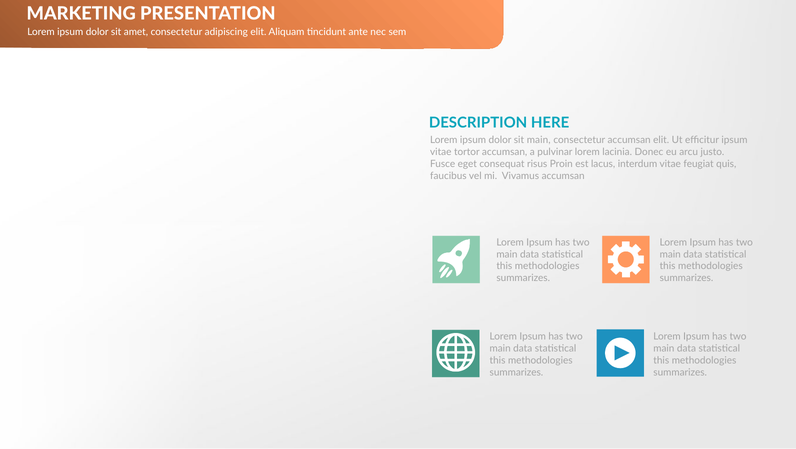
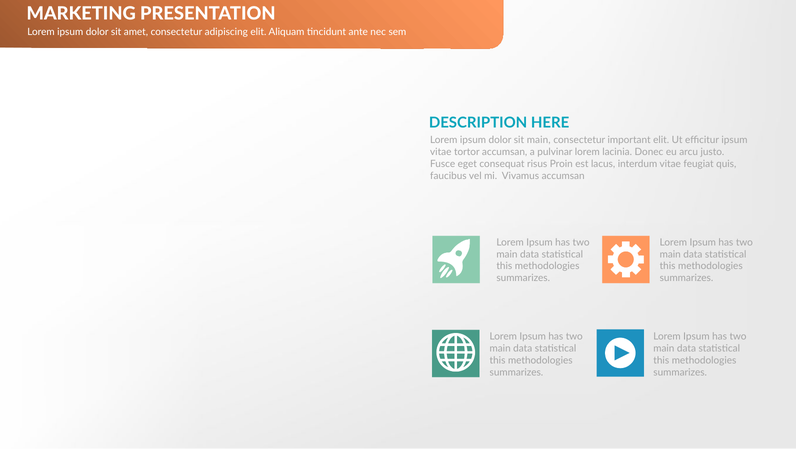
consectetur accumsan: accumsan -> important (629, 140)
